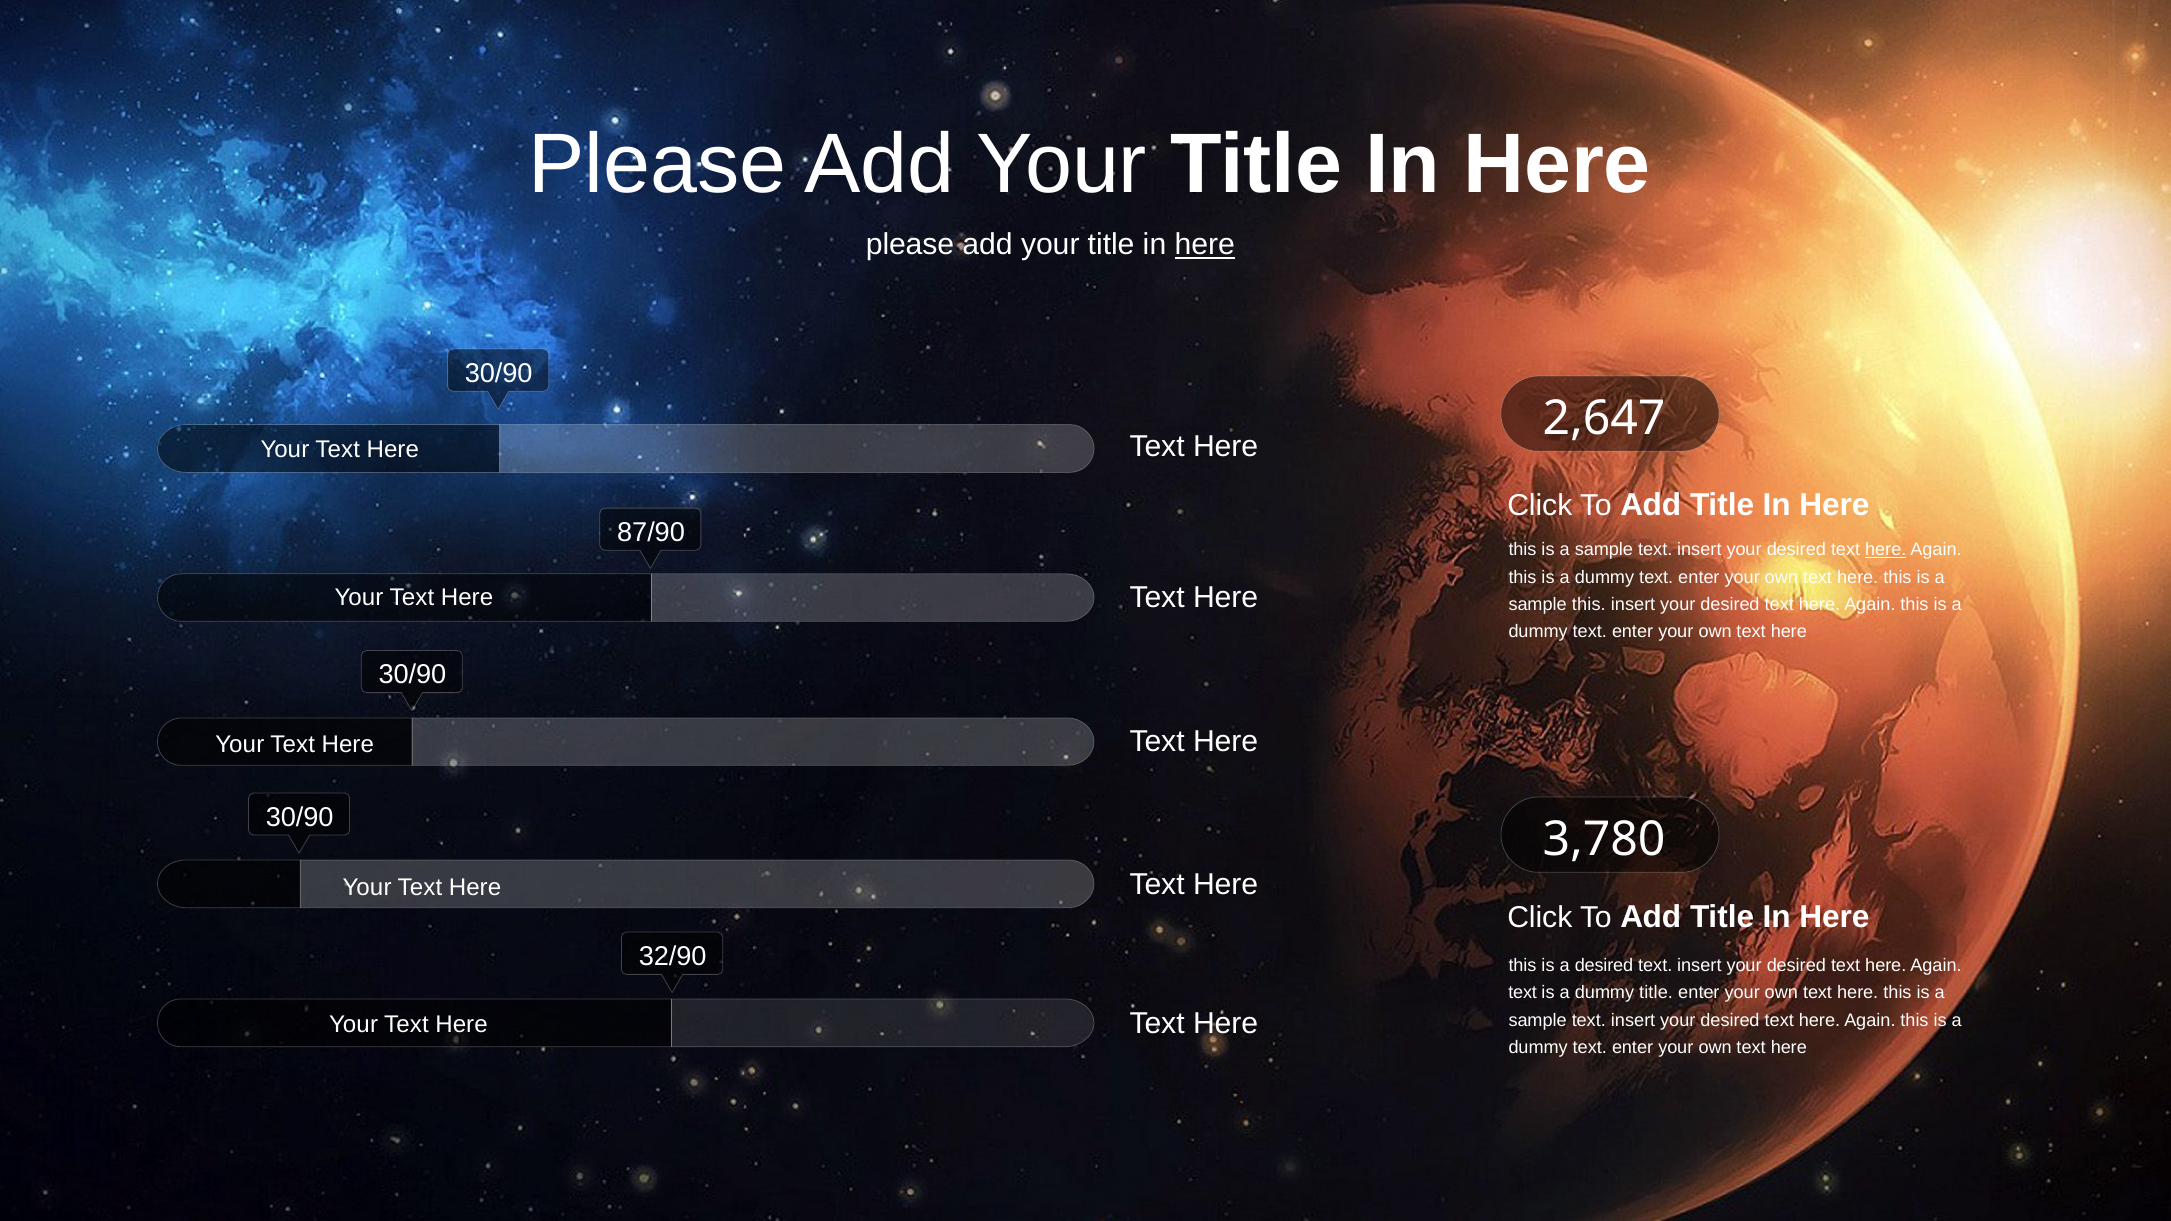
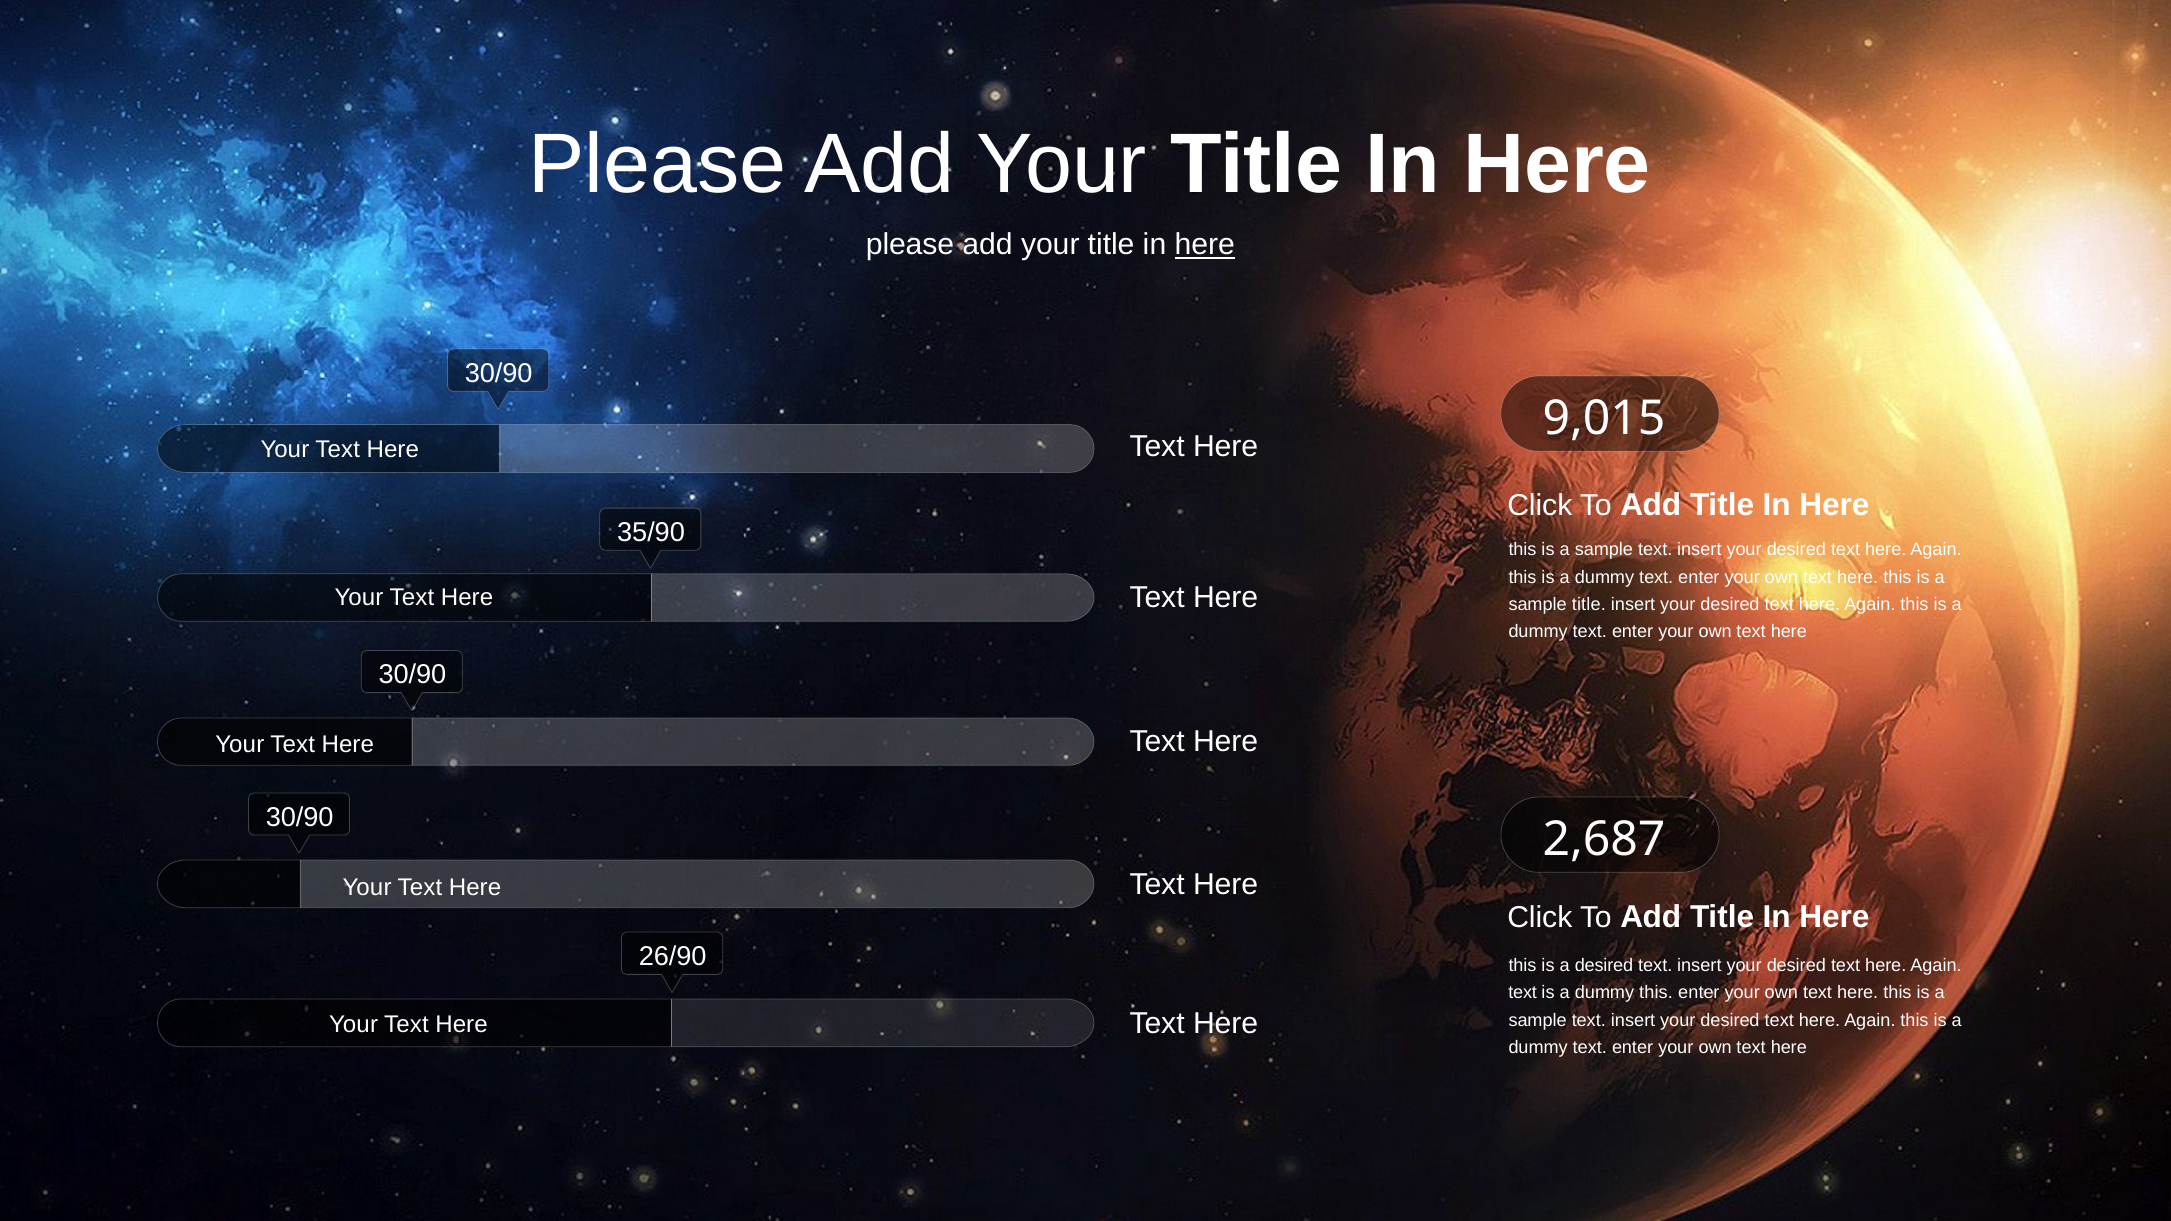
2,647: 2,647 -> 9,015 (1604, 419)
87/90: 87/90 -> 35/90 (651, 532)
here underline: present -> none (1886, 550)
sample this: this -> title (1589, 604)
3,780: 3,780 -> 2,687 (1604, 840)
32/90: 32/90 -> 26/90 (673, 956)
dummy title: title -> this (1656, 993)
